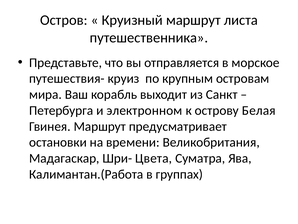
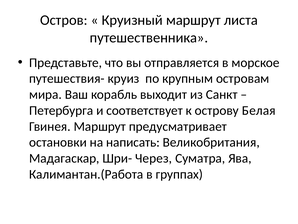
электронном: электронном -> соответствует (145, 110)
времени: времени -> написать (133, 142)
Цвета: Цвета -> Через (154, 158)
